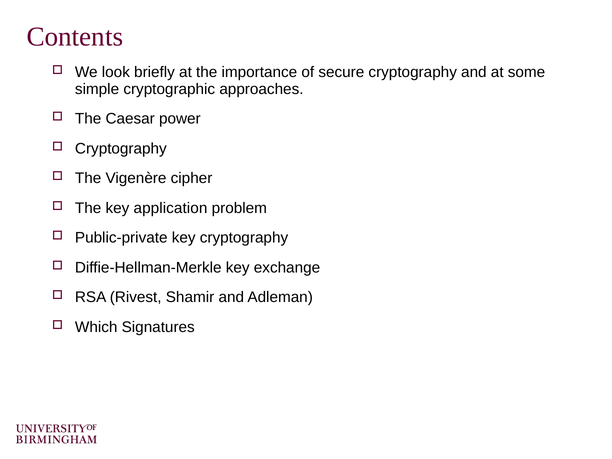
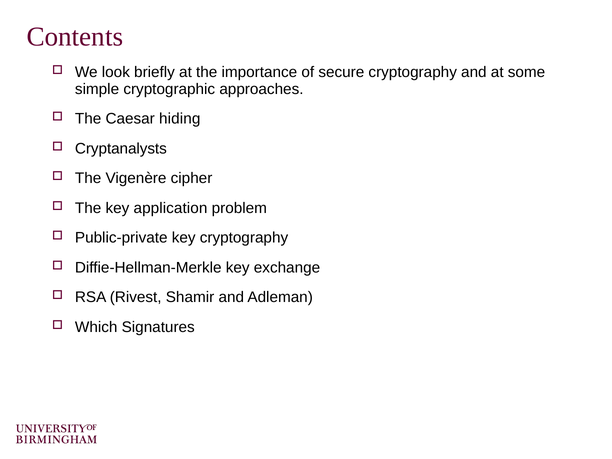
power: power -> hiding (180, 119)
Cryptography: Cryptography -> Cryptanalysts (121, 149)
